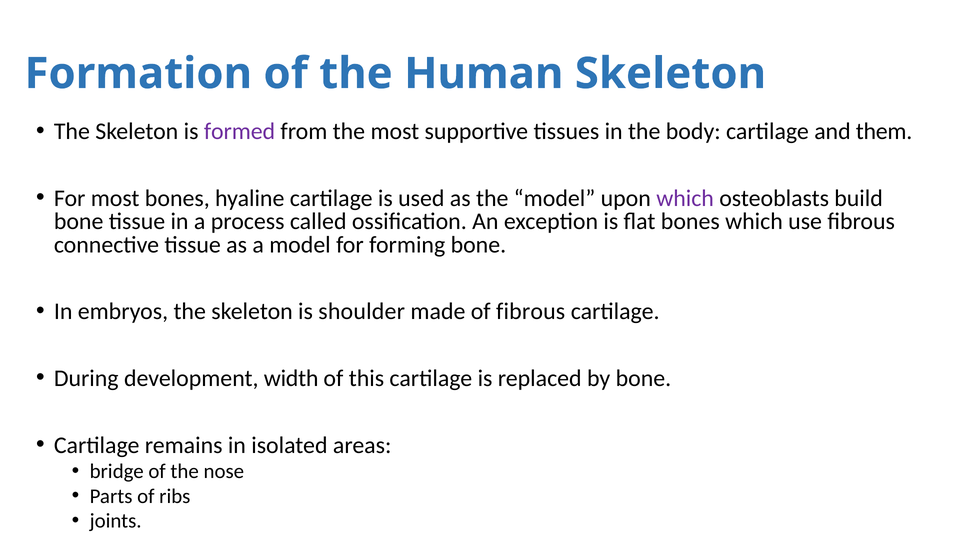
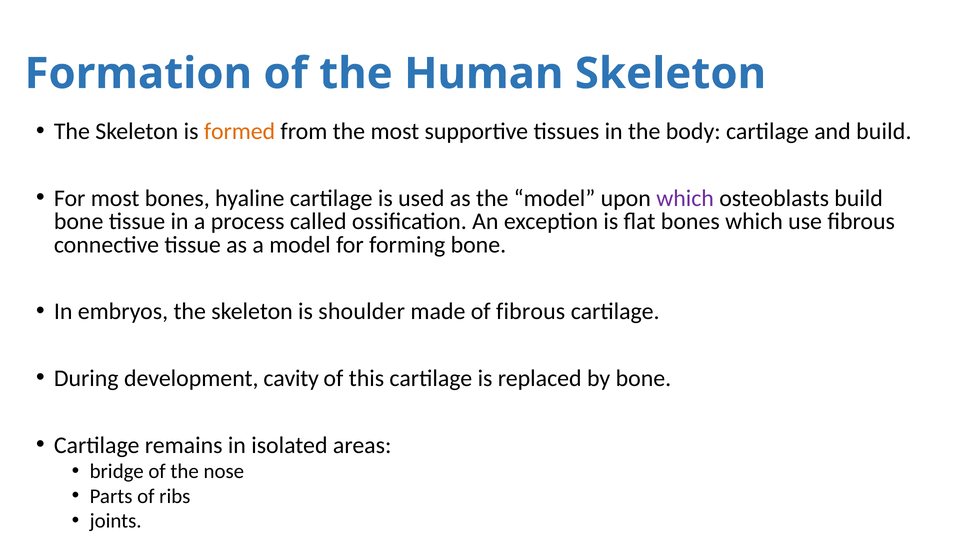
formed colour: purple -> orange (239, 131)
and them: them -> build (884, 131)
width: width -> cavity (291, 378)
